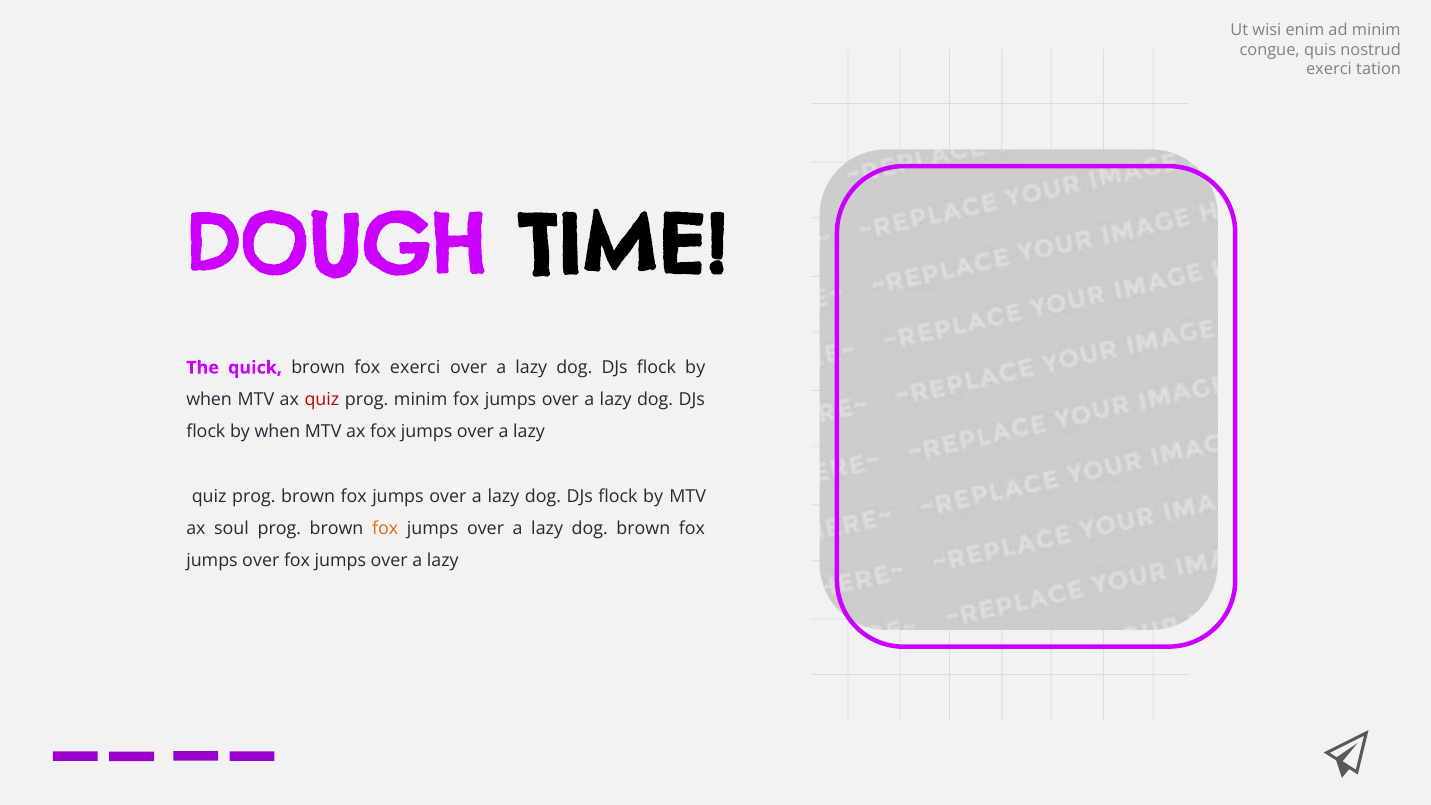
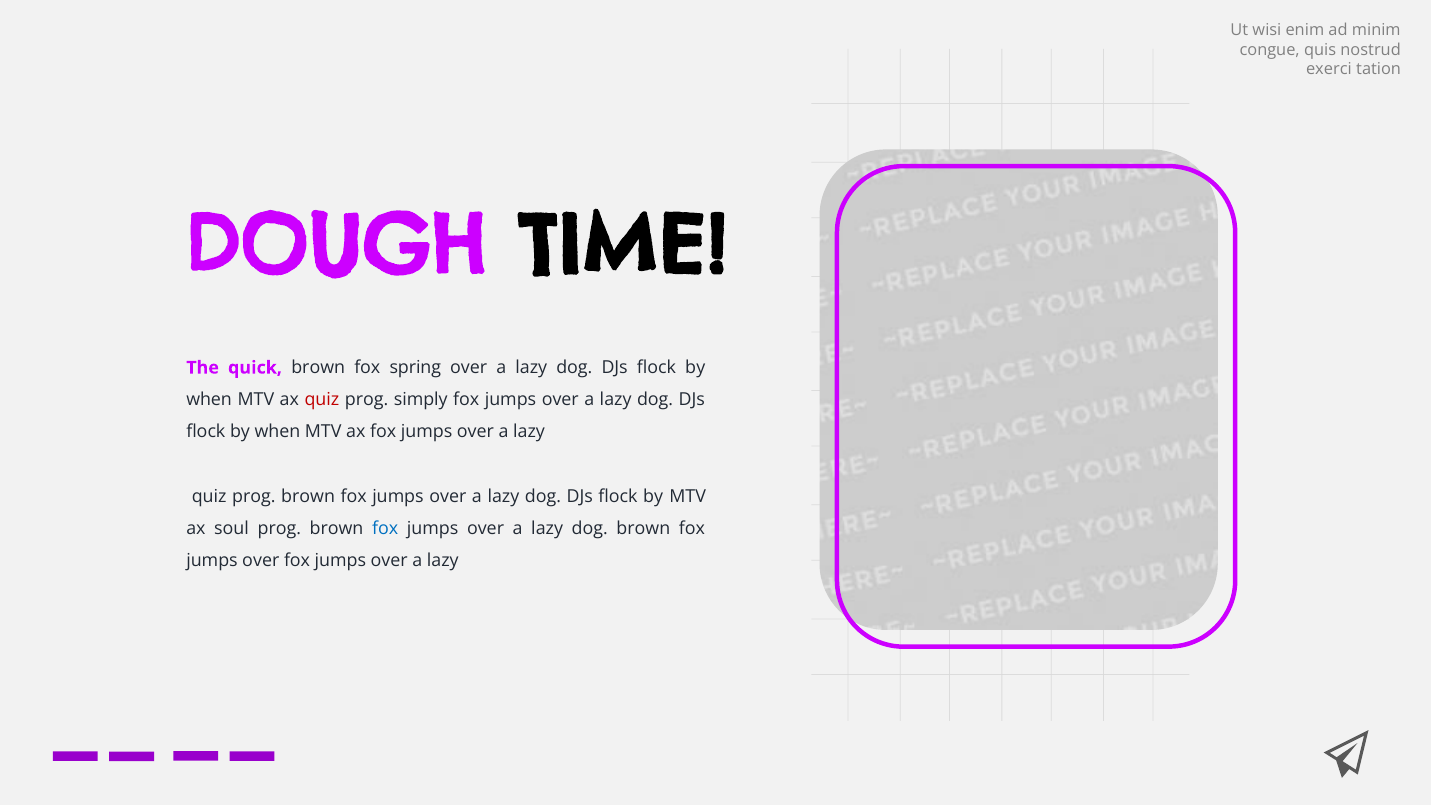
fox exerci: exerci -> spring (415, 368)
prog minim: minim -> simply (421, 400)
fox colour: orange -> blue (385, 529)
